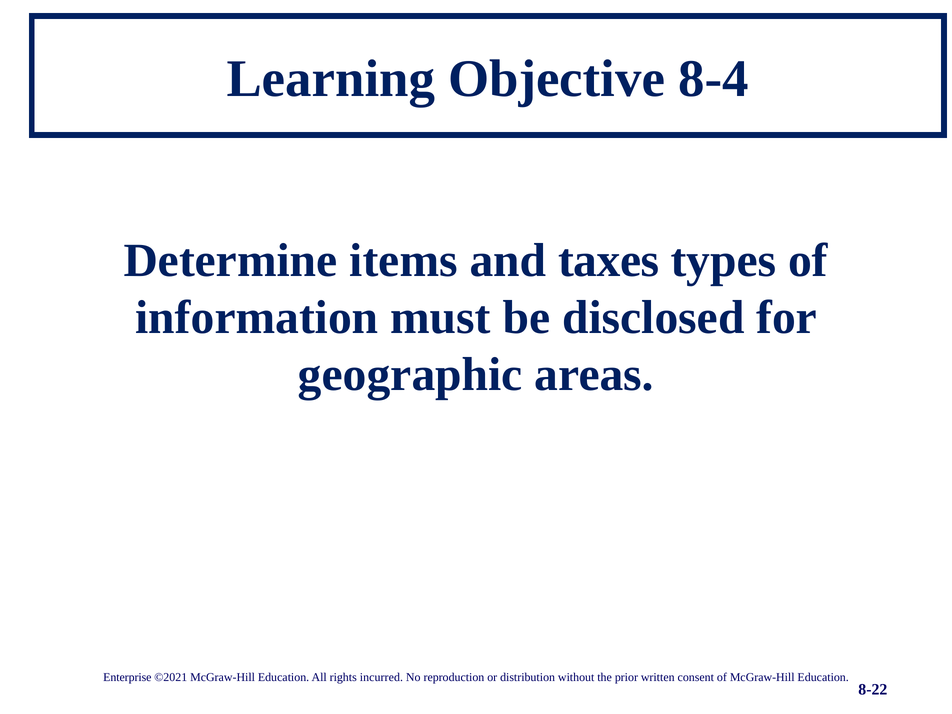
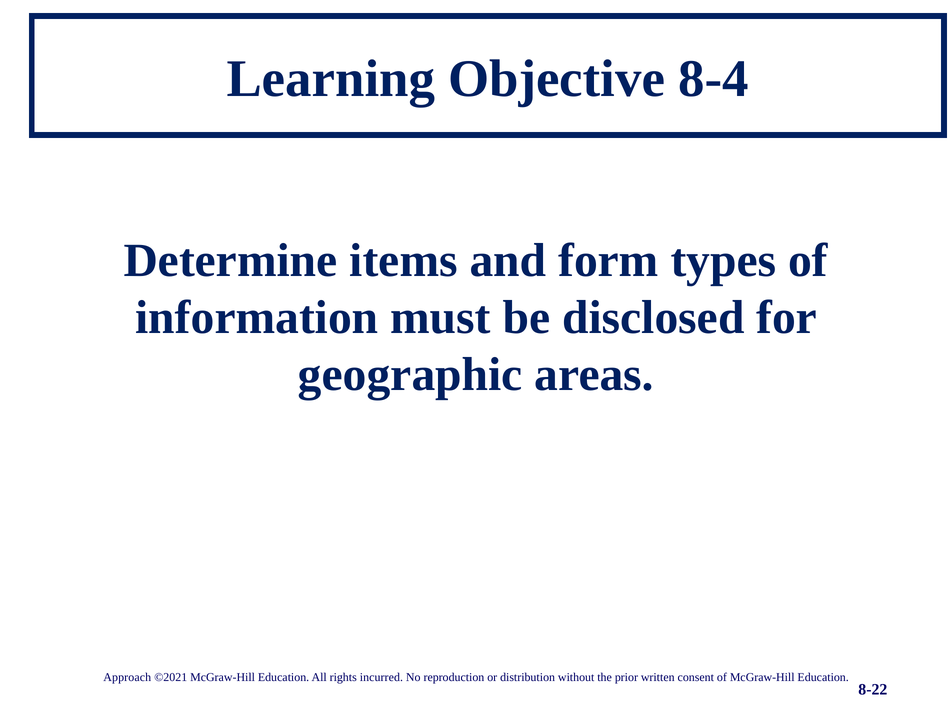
taxes: taxes -> form (608, 260)
Enterprise: Enterprise -> Approach (127, 677)
